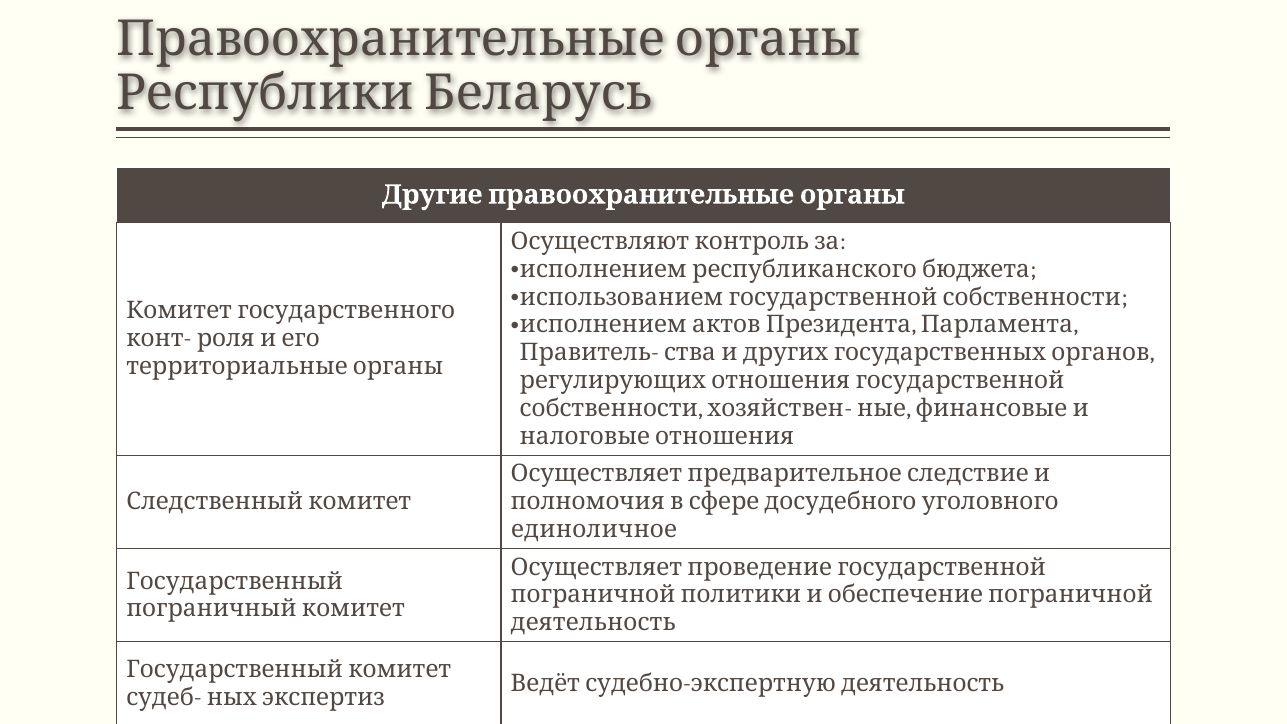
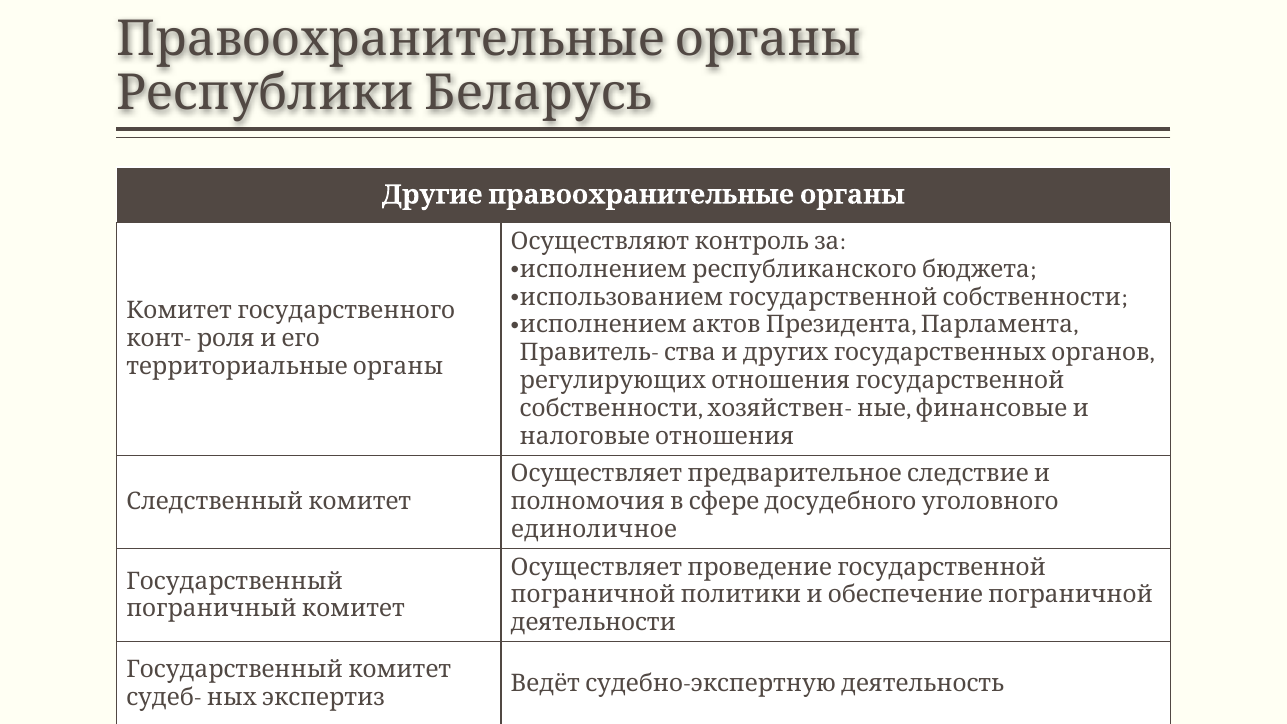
деятельность: деятельность -> деятельности (593, 623)
